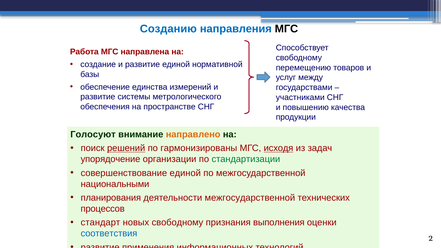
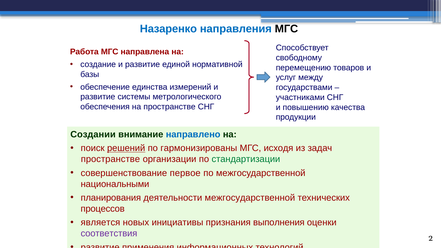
Созданию: Созданию -> Назаренко (168, 29)
Голосуют: Голосуют -> Создании (93, 134)
направлено colour: orange -> blue (193, 134)
исходя underline: present -> none (278, 148)
упорядочение: упорядочение -> пространстве (110, 159)
совершенствование единой: единой -> первое (185, 173)
стандарт: стандарт -> является (100, 223)
новых свободному: свободному -> инициативы (177, 223)
соответствия colour: blue -> purple (109, 234)
